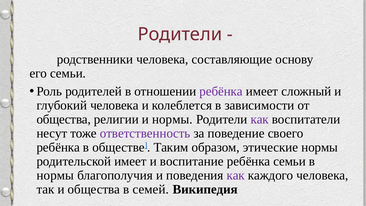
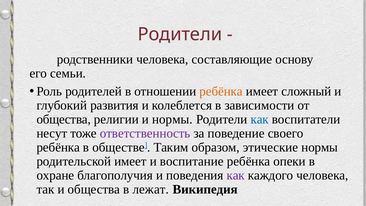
ребёнка colour: purple -> orange (221, 91)
глубокий человека: человека -> развития (114, 105)
как colour: purple -> blue (260, 119)
ребёнка семьи: семьи -> опеки (290, 161)
нормы: нормы -> охране (55, 175)
семей: семей -> лежат (151, 189)
